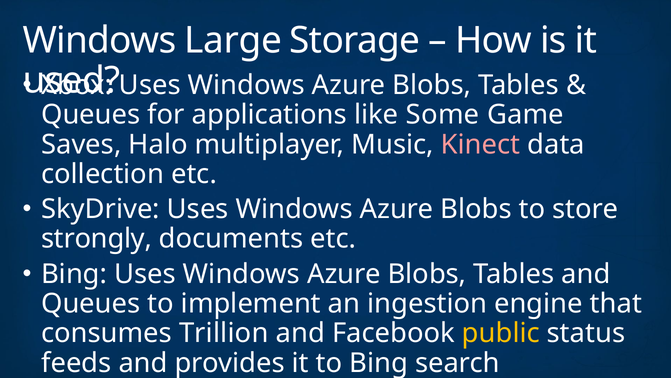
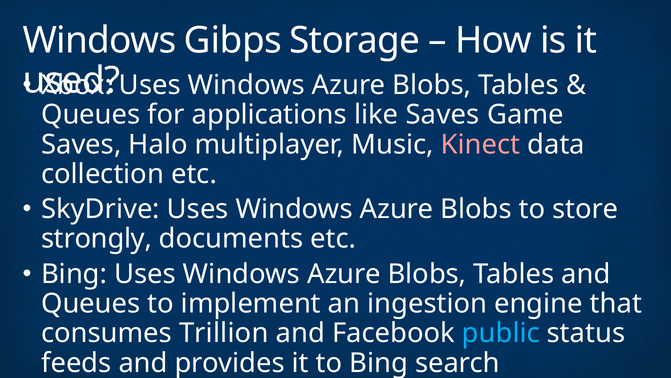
Large: Large -> Gibps (233, 41)
like Some: Some -> Saves (443, 115)
public colour: yellow -> light blue (501, 333)
